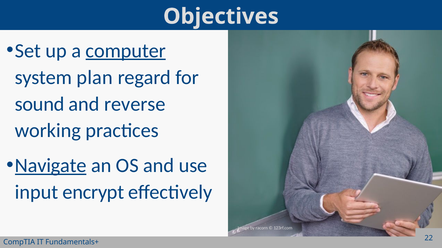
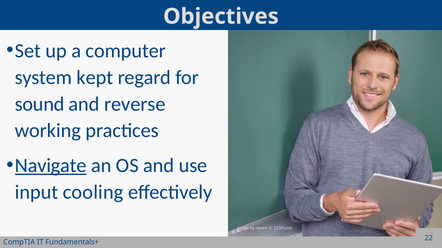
computer underline: present -> none (126, 51)
plan: plan -> kept (95, 78)
encrypt: encrypt -> cooling (93, 193)
